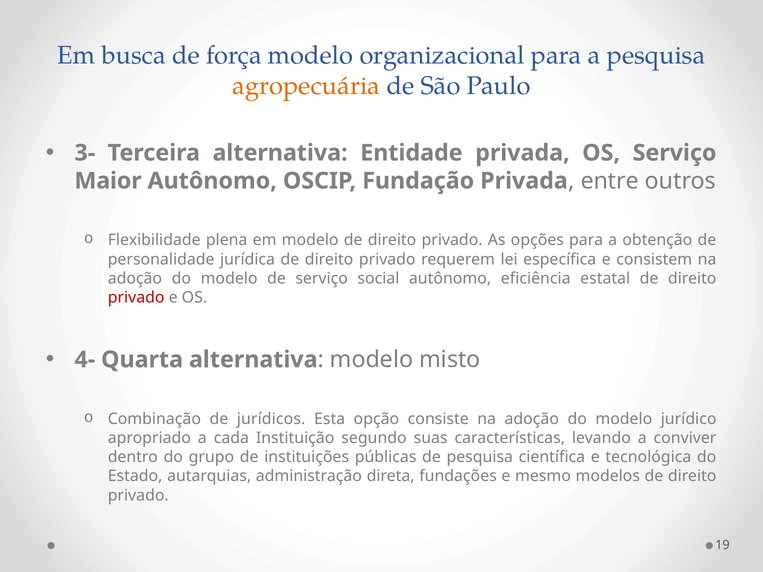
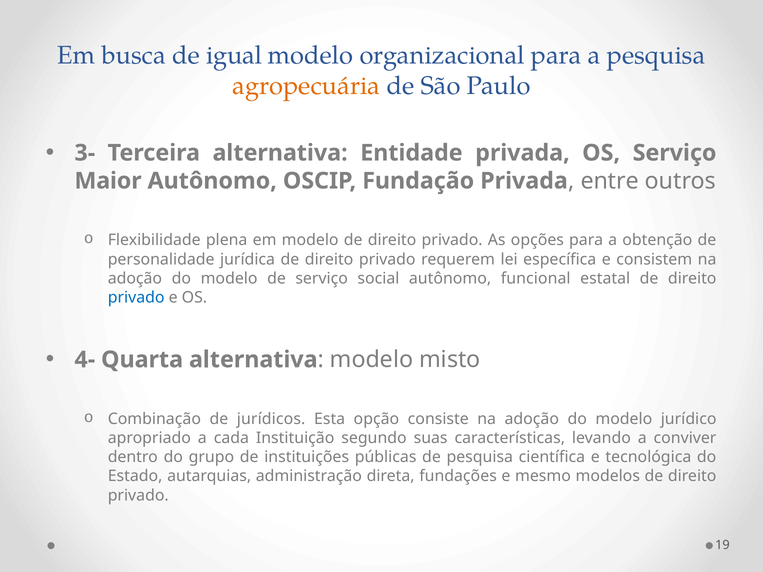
força: força -> igual (234, 55)
eficiência: eficiência -> funcional (536, 279)
privado colour: red -> blue (136, 298)
